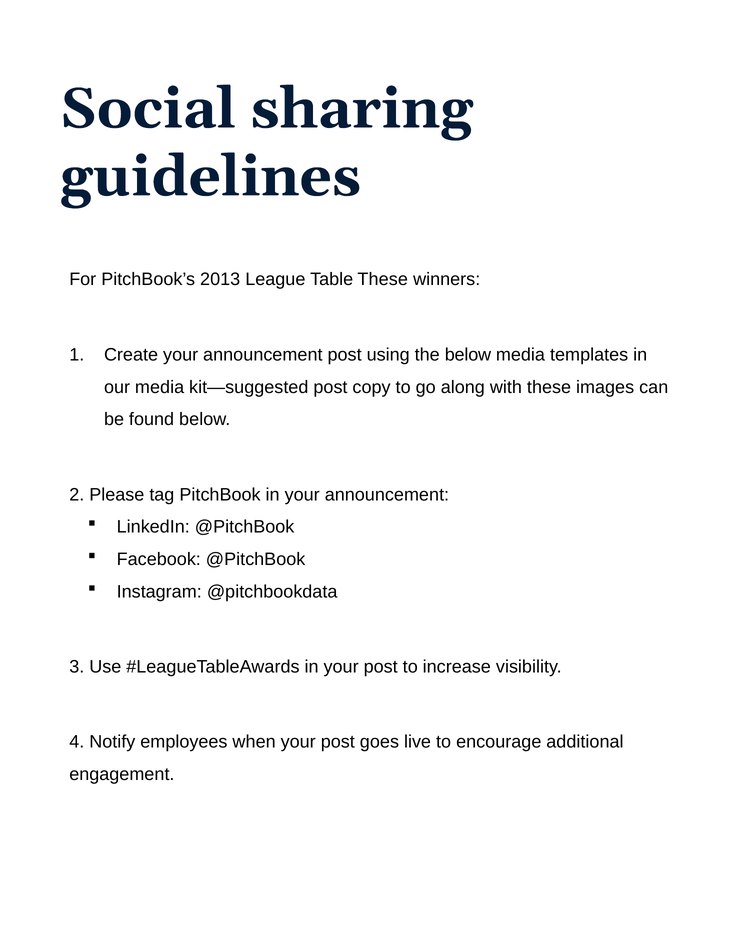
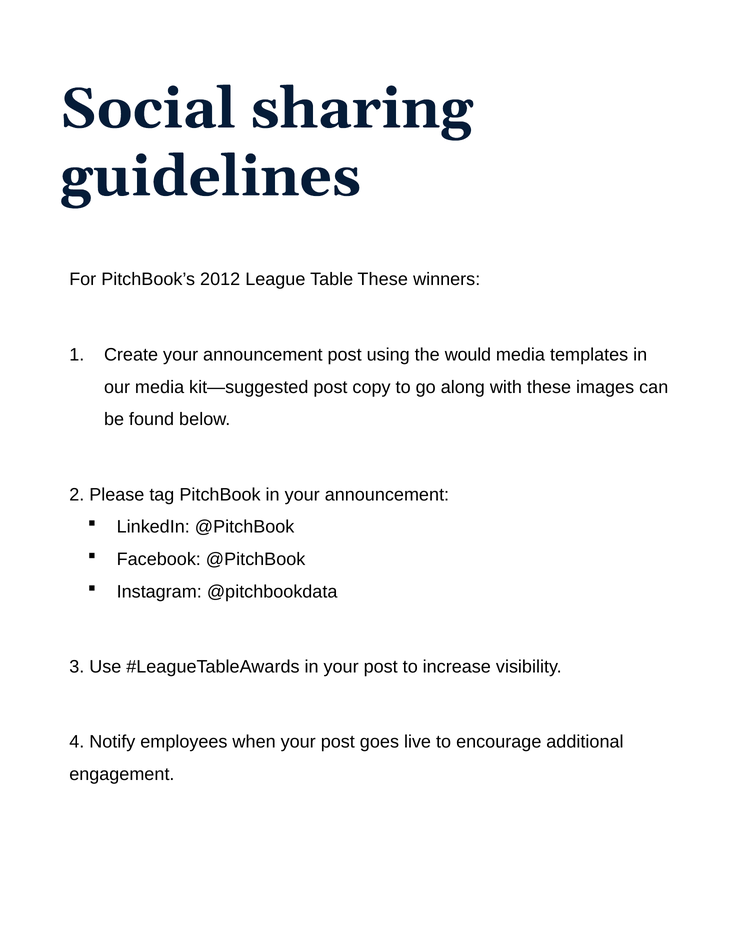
2013: 2013 -> 2012 (220, 280)
the below: below -> would (468, 355)
